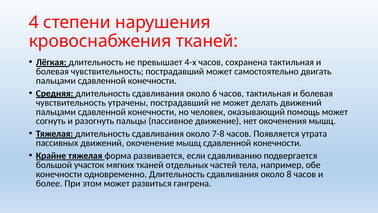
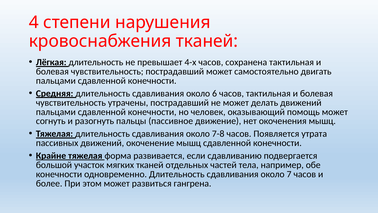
8: 8 -> 7 (289, 174)
